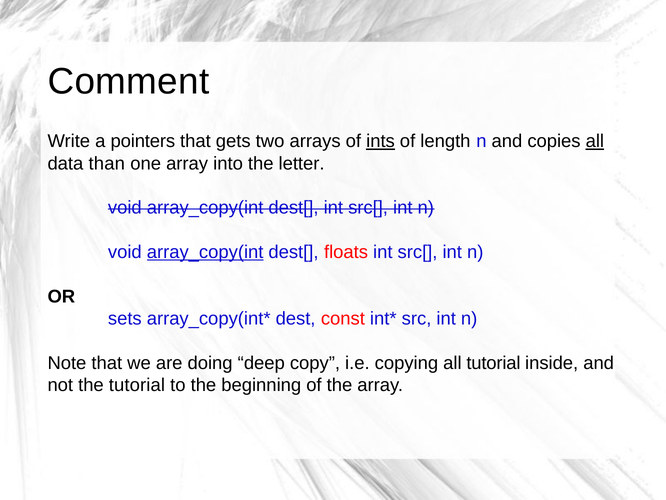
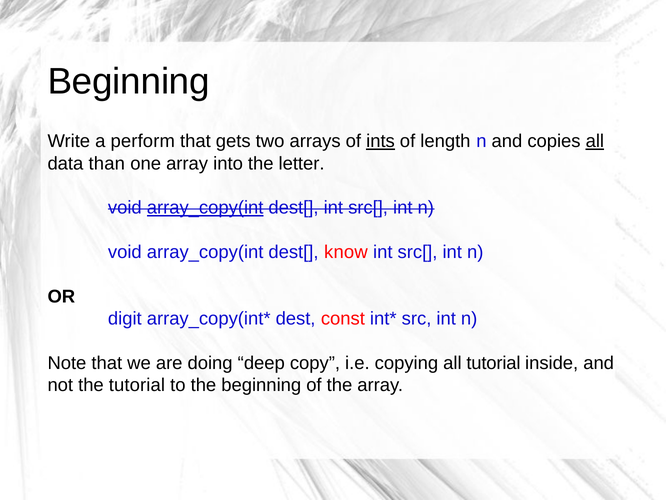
Comment: Comment -> Beginning (129, 82)
pointers: pointers -> perform (143, 141)
array_copy(int underline: none -> present (205, 208)
array_copy(int underline: present -> none (205, 252)
floats: floats -> know (346, 252)
sets: sets -> digit (125, 318)
